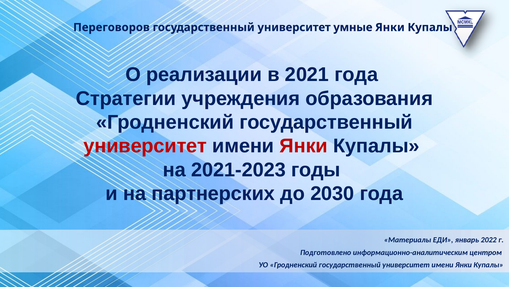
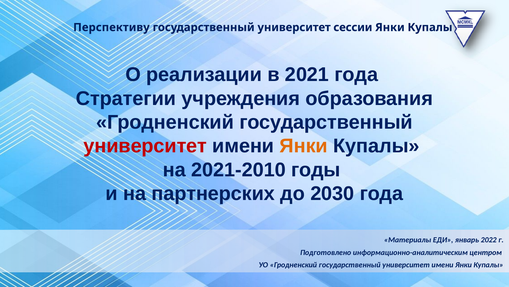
Переговоров: Переговоров -> Перспективу (111, 27)
умные: умные -> сессии (353, 27)
Янки colour: red -> orange (304, 146)
2021-2023: 2021-2023 -> 2021-2010 (239, 170)
